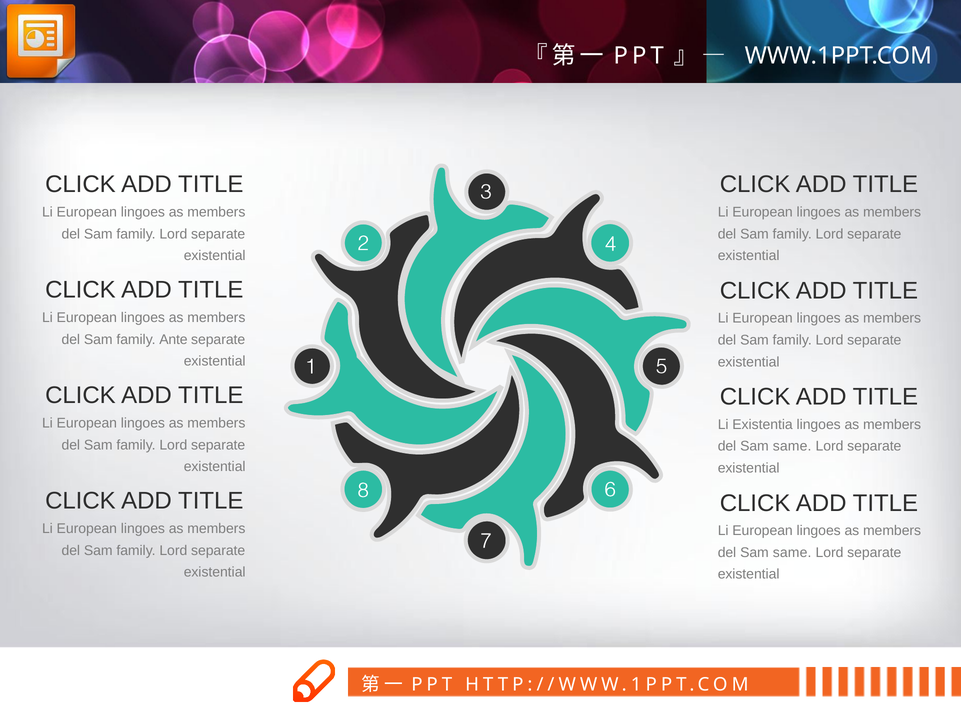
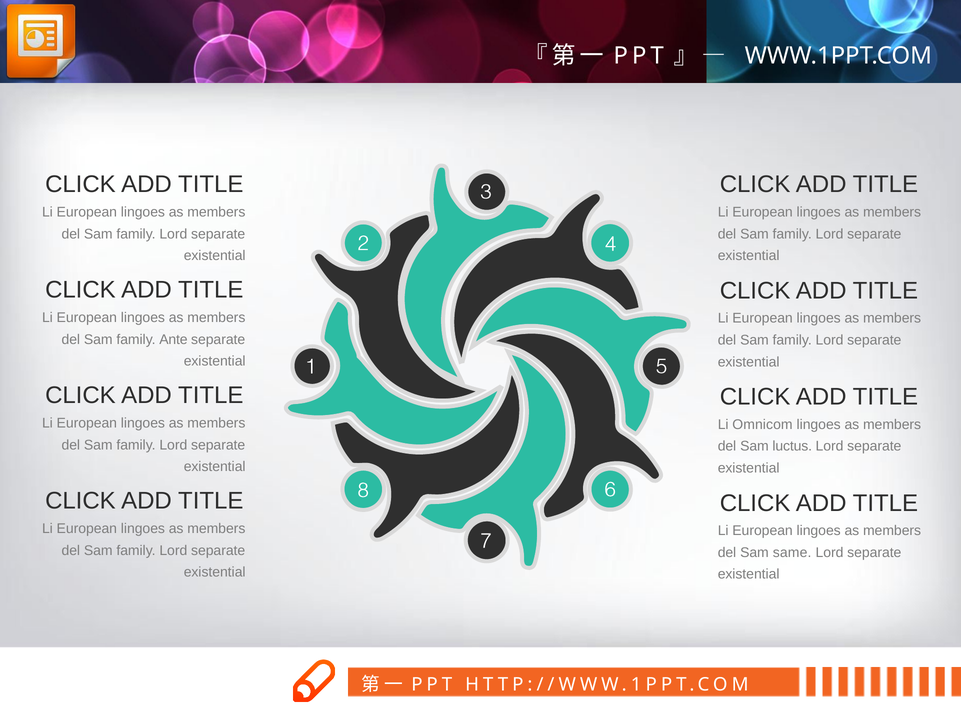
Existentia: Existentia -> Omnicom (762, 424)
same: same -> luctus (792, 446)
